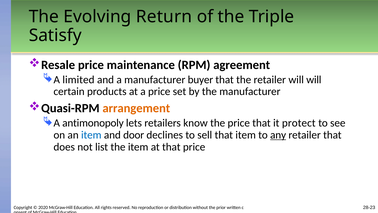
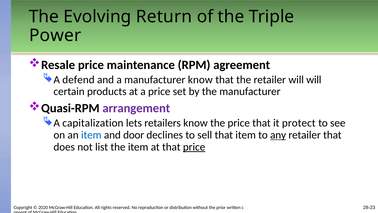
Satisfy: Satisfy -> Power (55, 35)
limited: limited -> defend (78, 79)
manufacturer buyer: buyer -> know (200, 79)
arrangement colour: orange -> purple (136, 108)
antimonopoly: antimonopoly -> capitalization (93, 123)
price underline: none -> present (194, 147)
